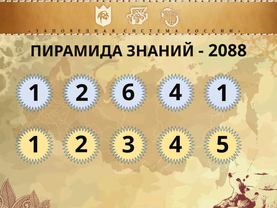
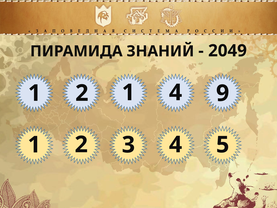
2088: 2088 -> 2049 (227, 51)
1 2 6: 6 -> 1 (128, 92)
4 1: 1 -> 9 (223, 93)
